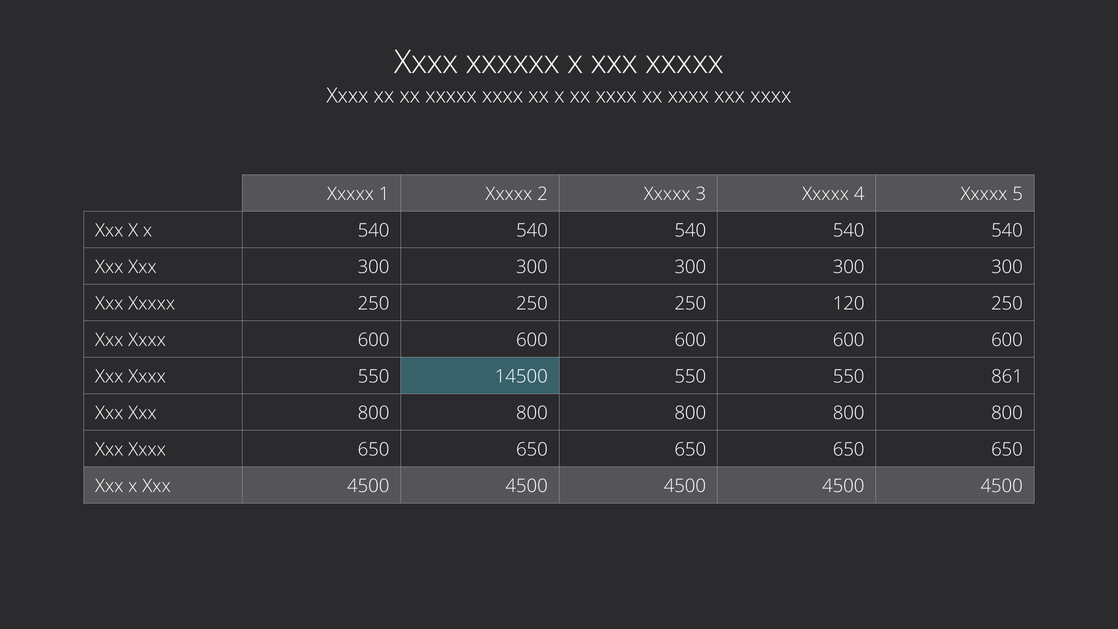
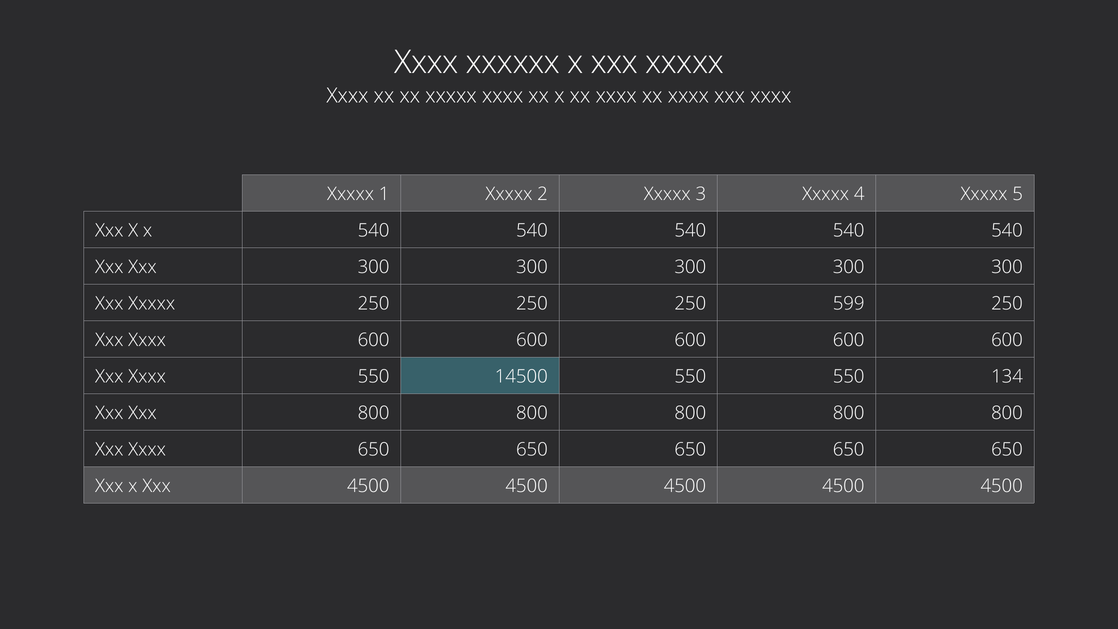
120: 120 -> 599 (849, 303)
861: 861 -> 134 (1007, 376)
